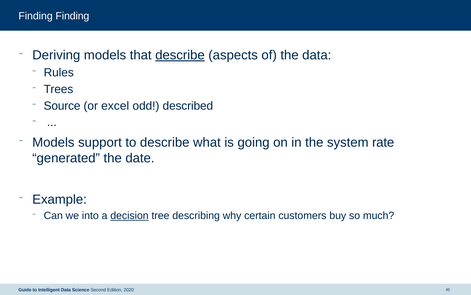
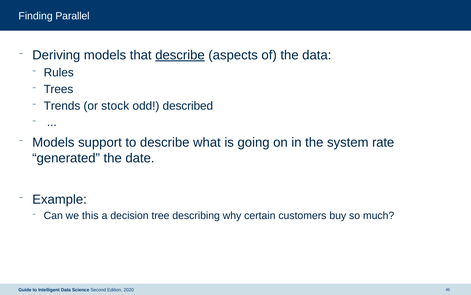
Finding Finding: Finding -> Parallel (72, 16)
Source: Source -> Trends (62, 106)
excel: excel -> stock (115, 106)
into: into -> this (90, 215)
decision underline: present -> none (129, 215)
